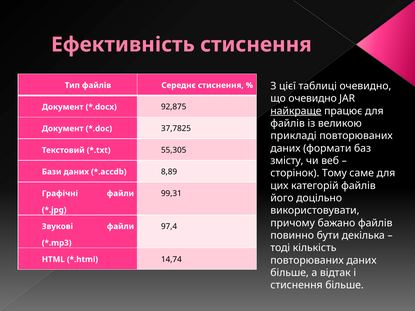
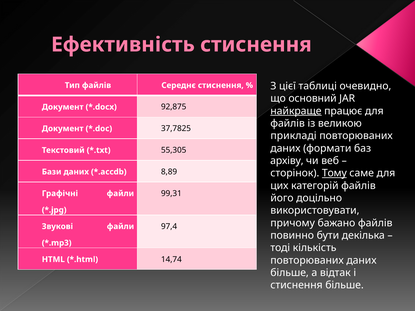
що очевидно: очевидно -> основний (313, 99)
змісту: змісту -> архіву (287, 161)
Тому underline: none -> present (334, 173)
